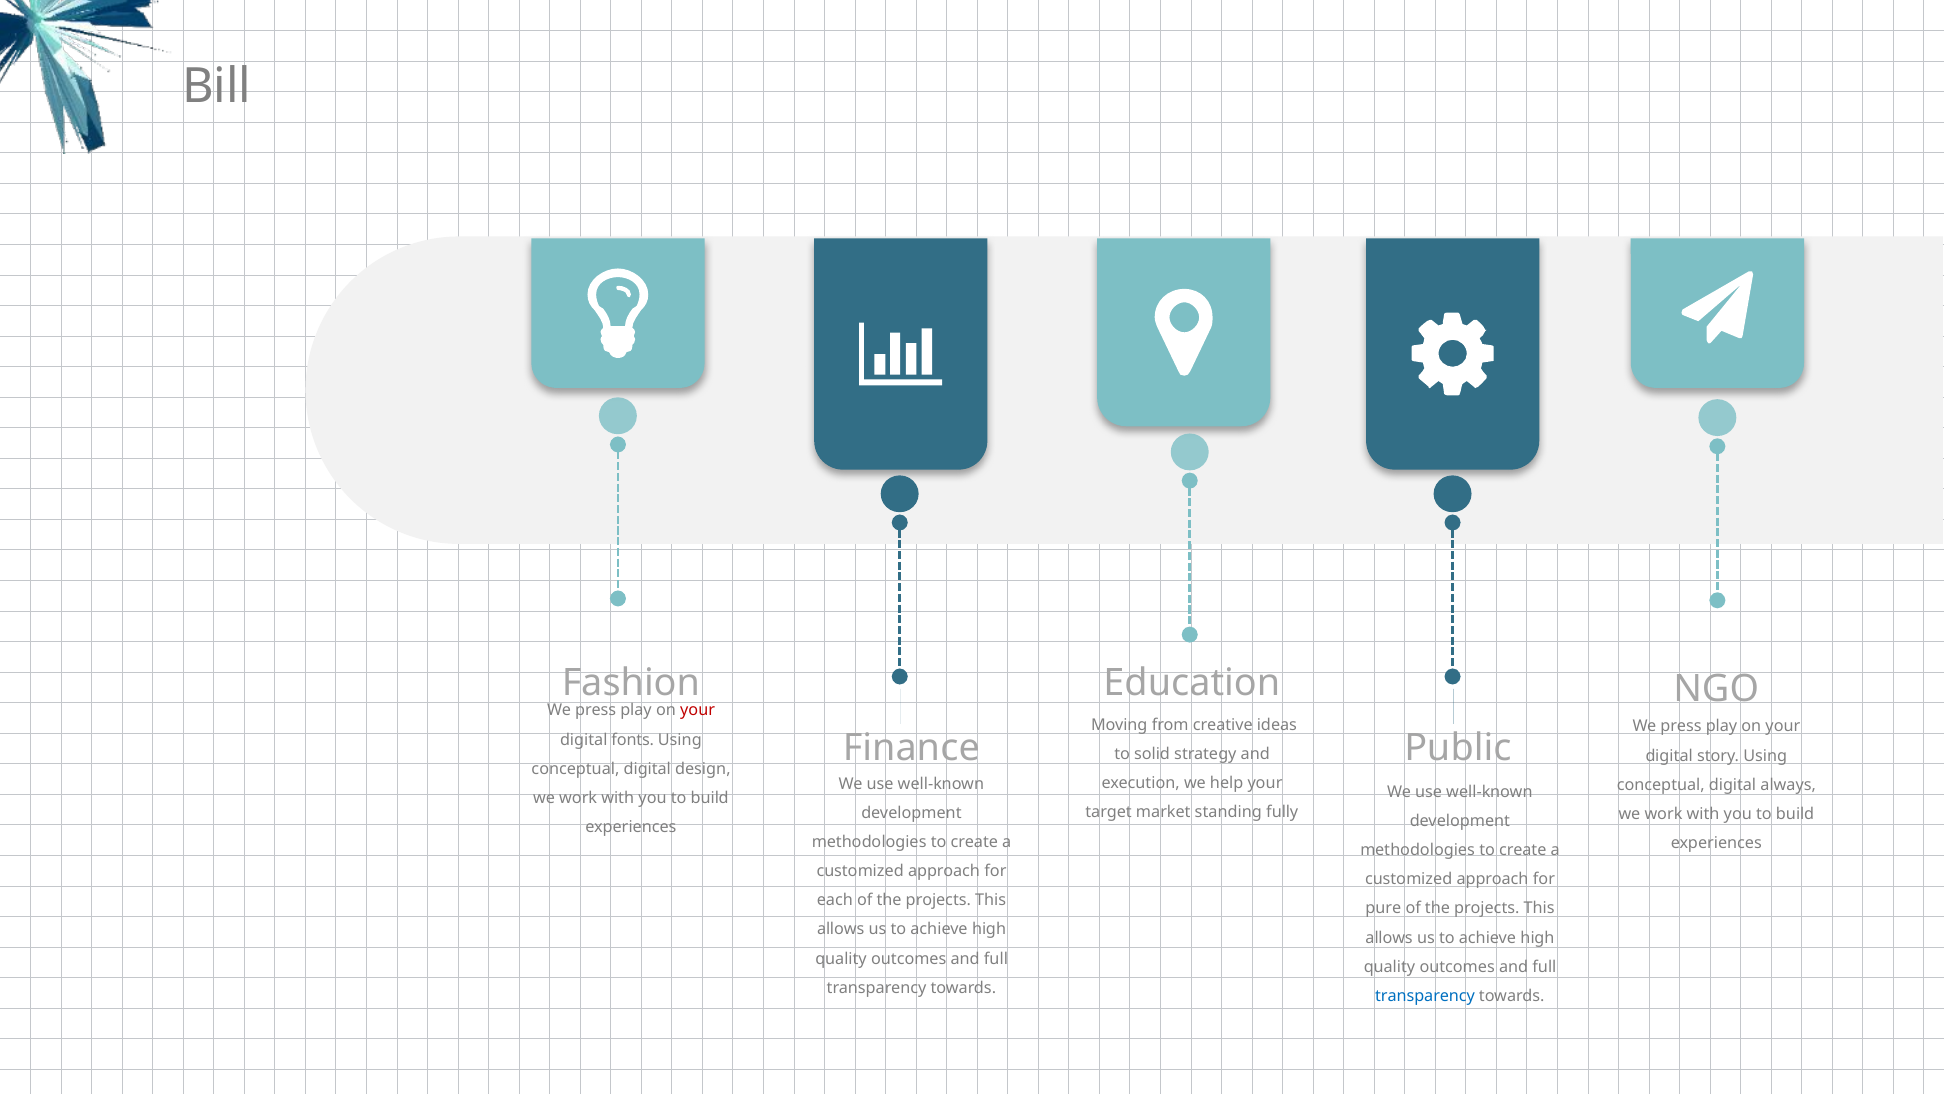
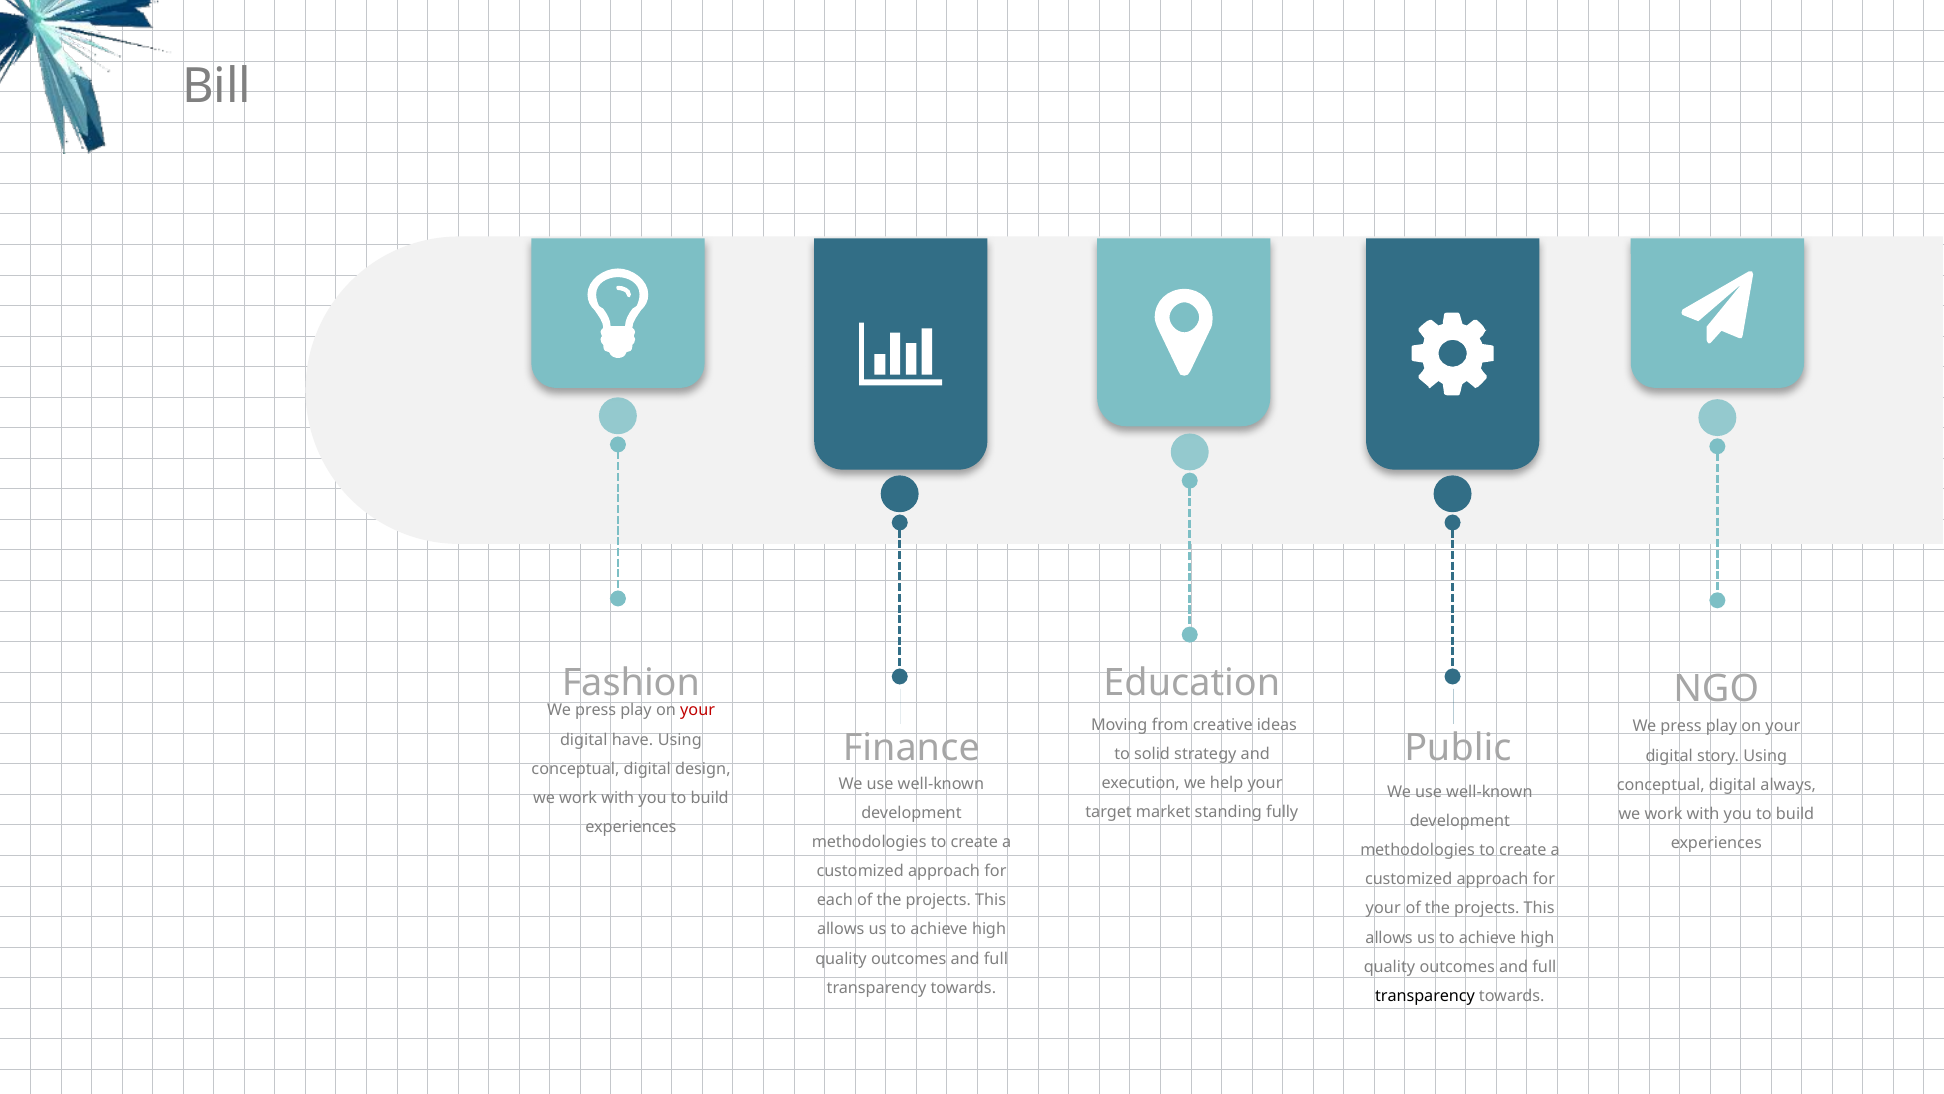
fonts: fonts -> have (633, 739)
pure: pure -> your (1383, 908)
transparency colour: blue -> black (1425, 996)
